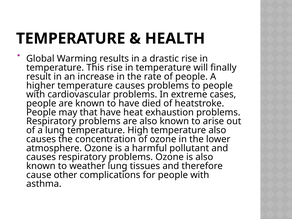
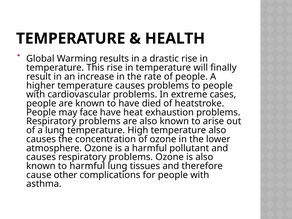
that: that -> face (89, 112)
to weather: weather -> harmful (87, 166)
